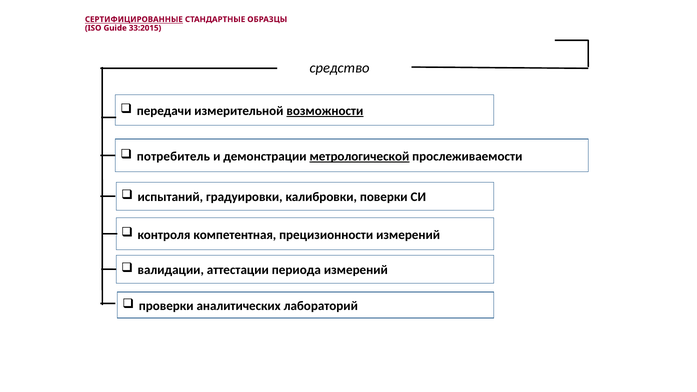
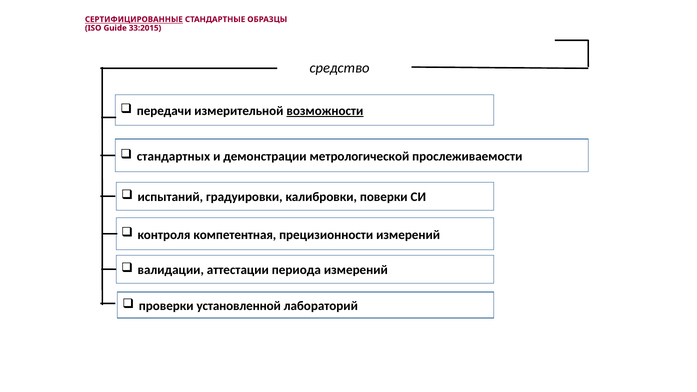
потребитель: потребитель -> стандартных (173, 156)
метрологической underline: present -> none (359, 156)
аналитических: аналитических -> установленной (239, 306)
